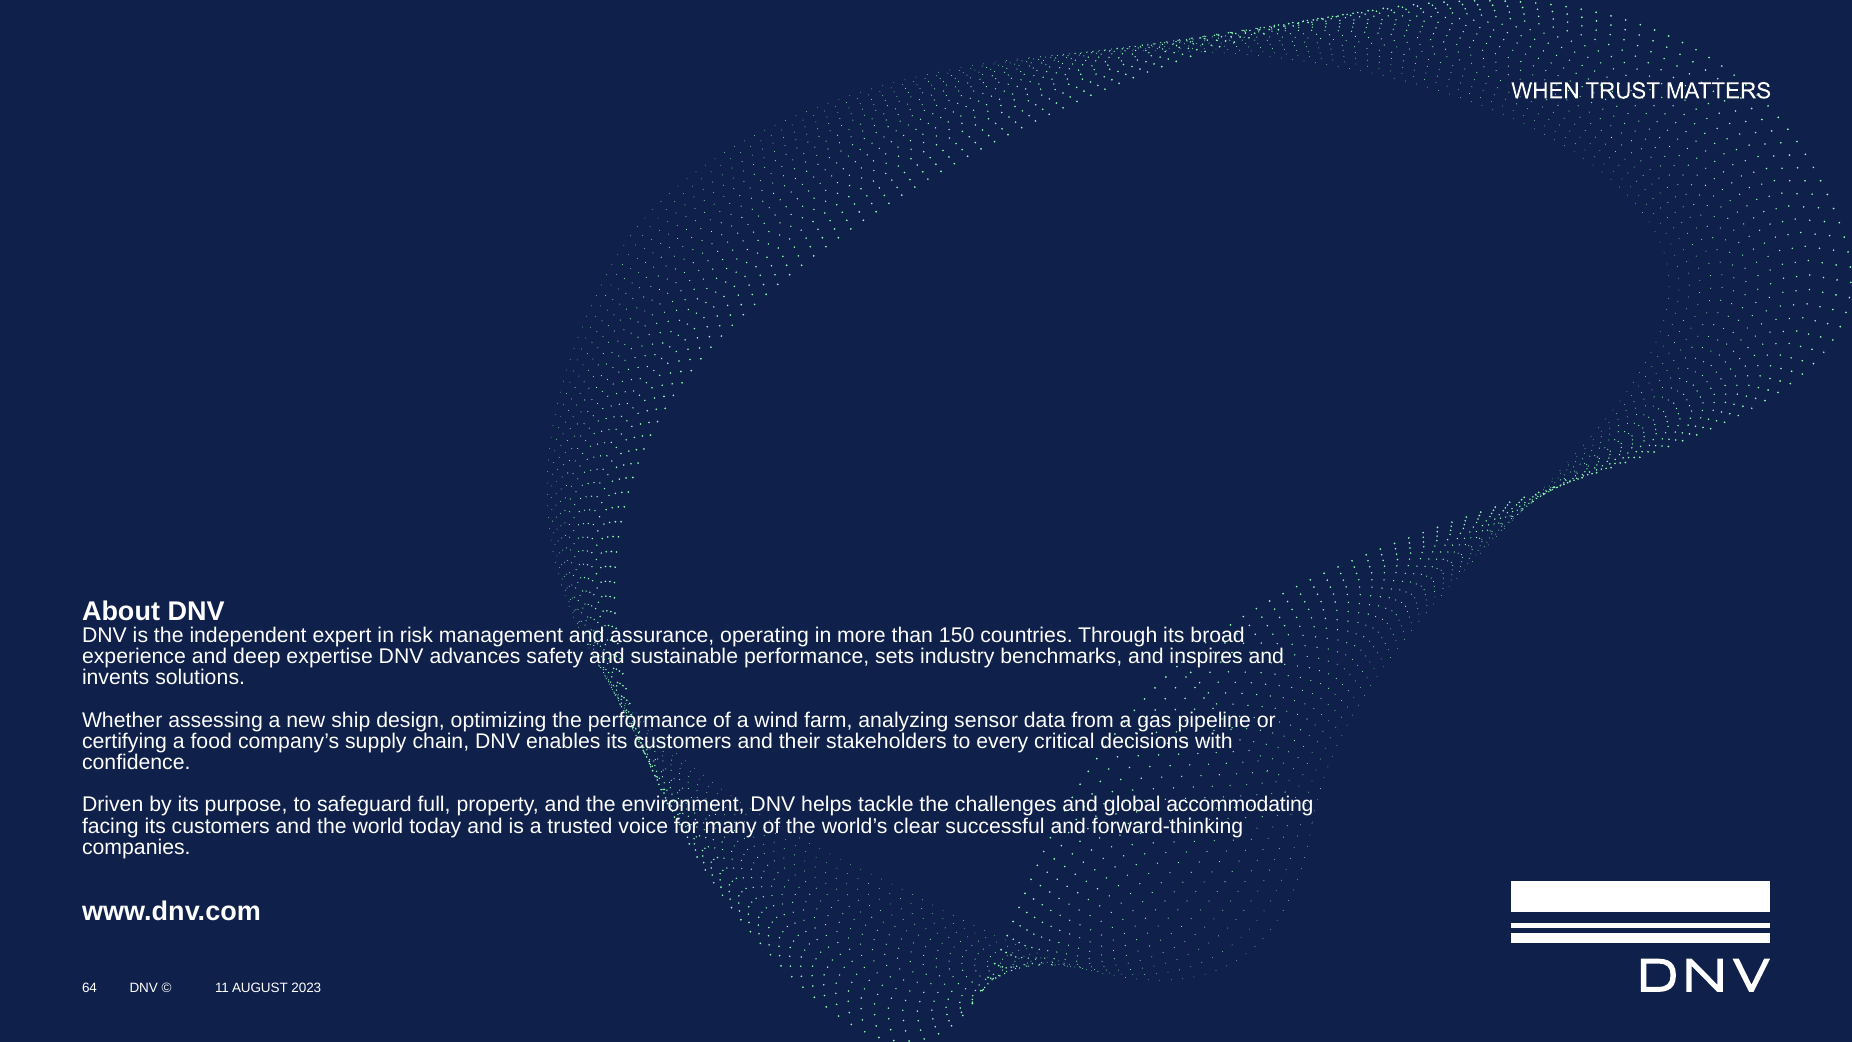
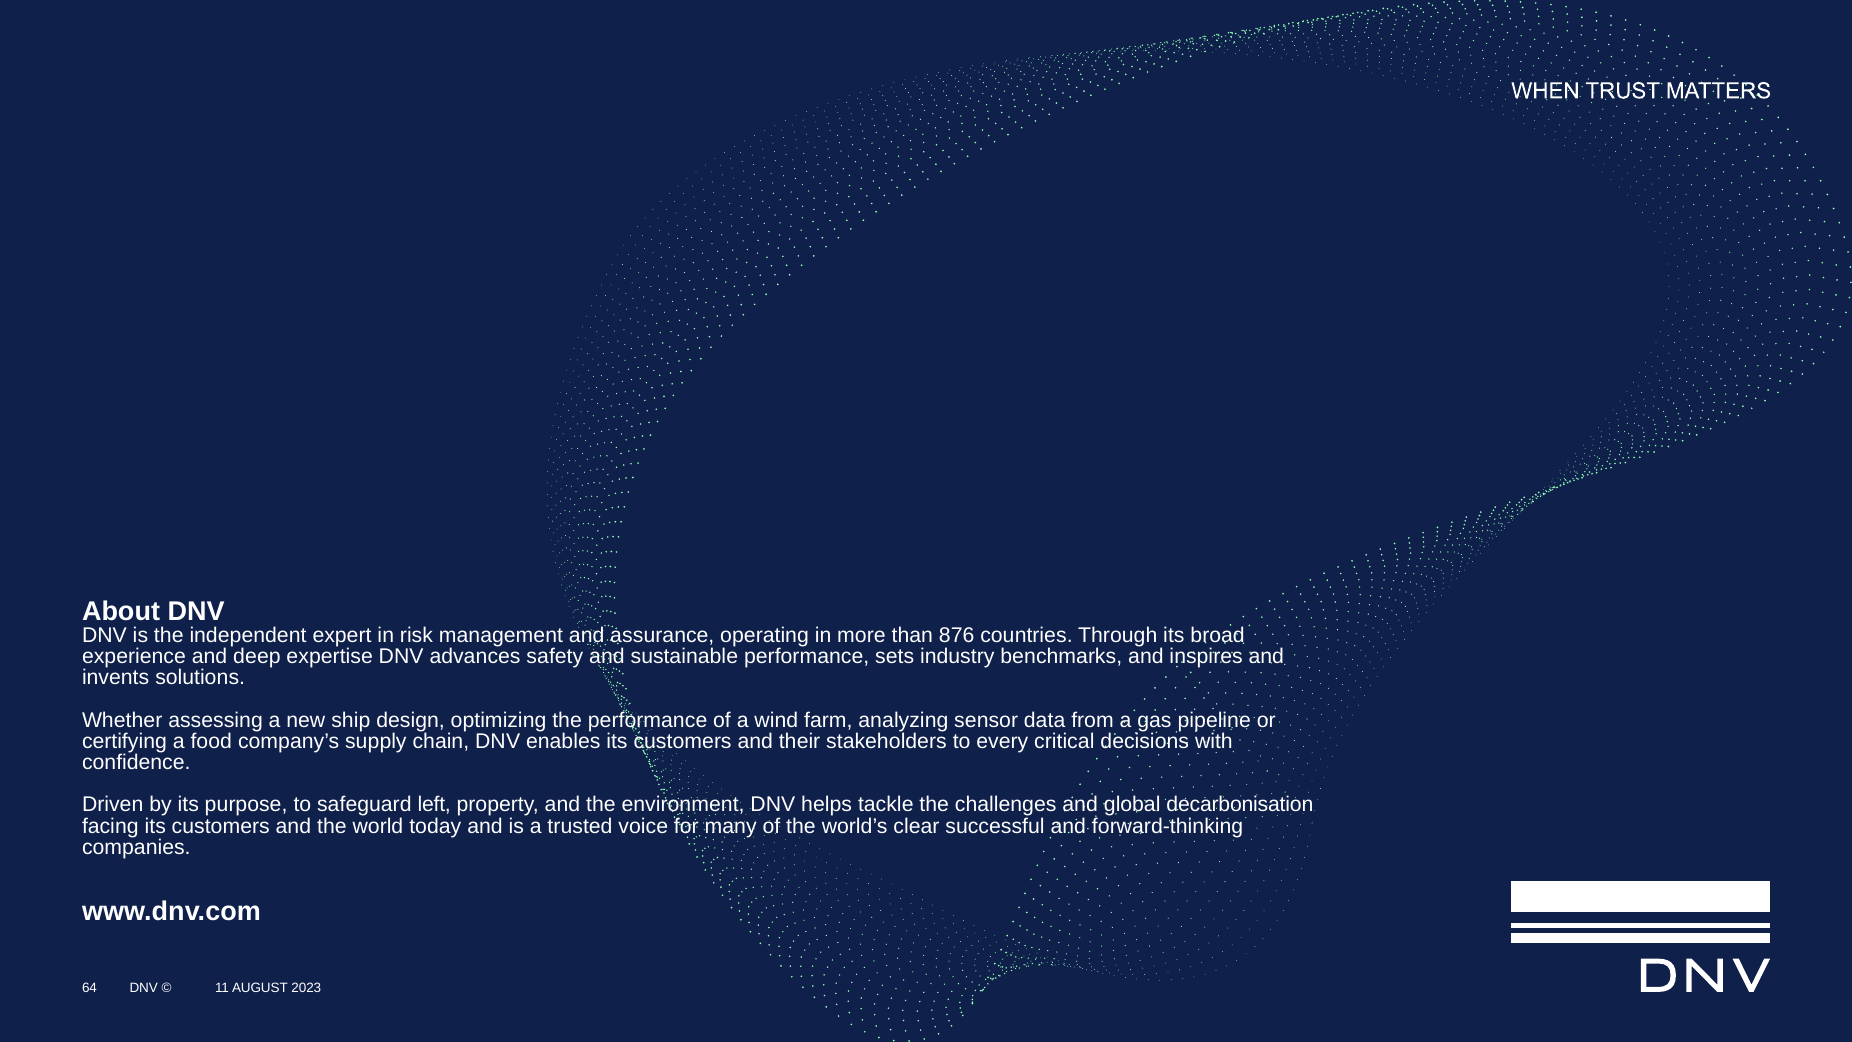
150: 150 -> 876 (957, 635)
full: full -> left (434, 805)
accommodating: accommodating -> decarbonisation (1240, 805)
